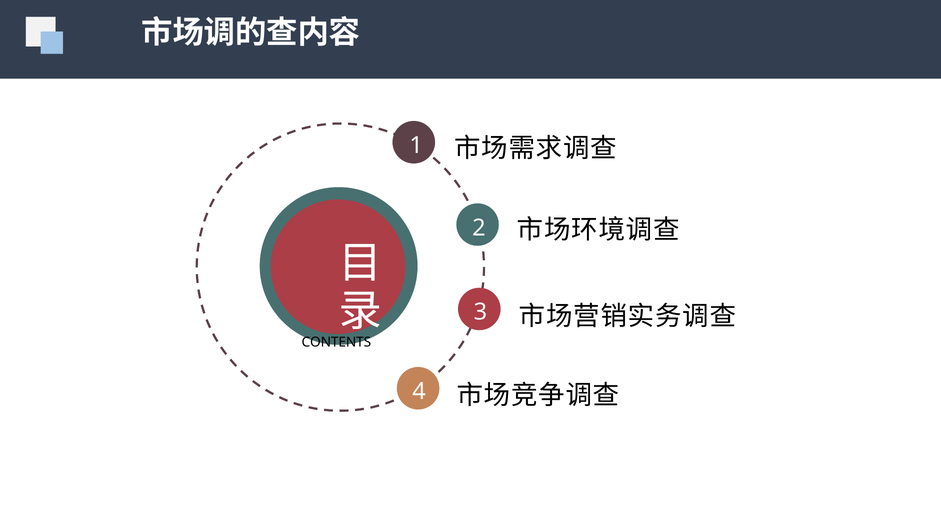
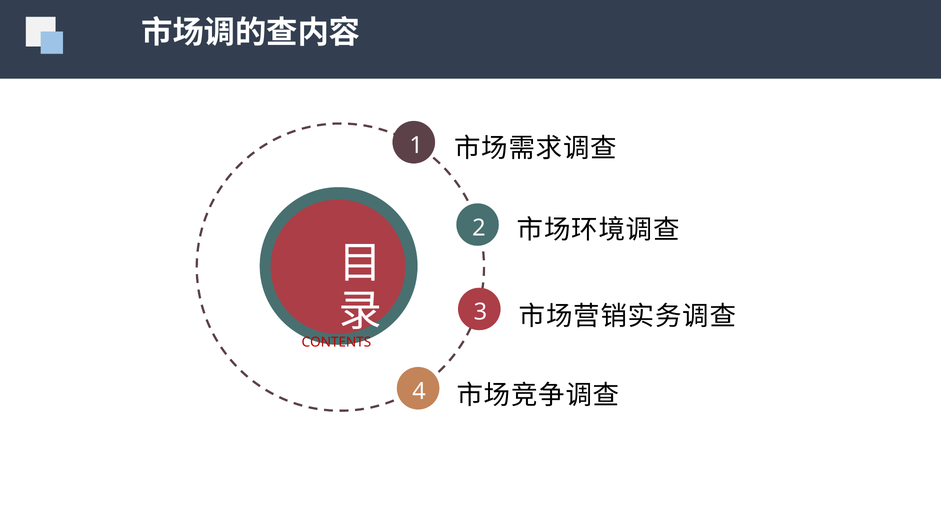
CONTENTS colour: black -> red (336, 342)
